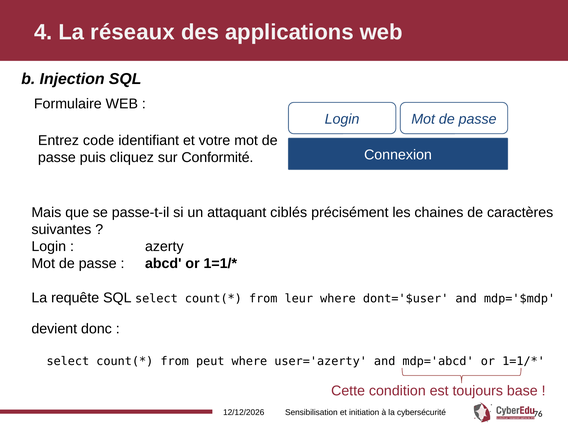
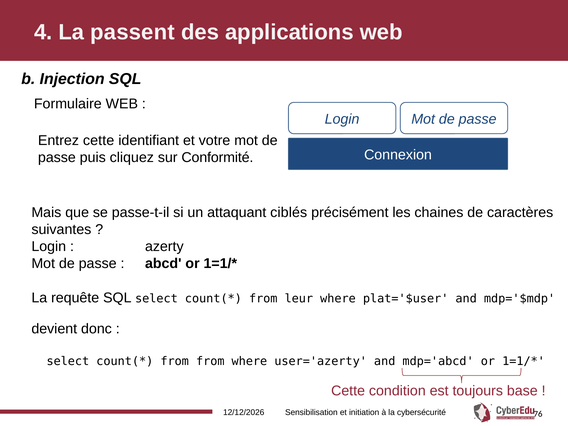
réseaux: réseaux -> passent (133, 32)
Entrez code: code -> cette (99, 140)
dont='$user: dont='$user -> plat='$user (406, 298)
from peut: peut -> from (210, 361)
